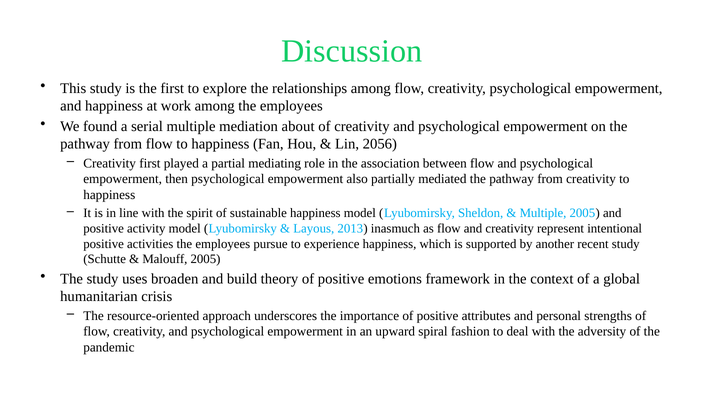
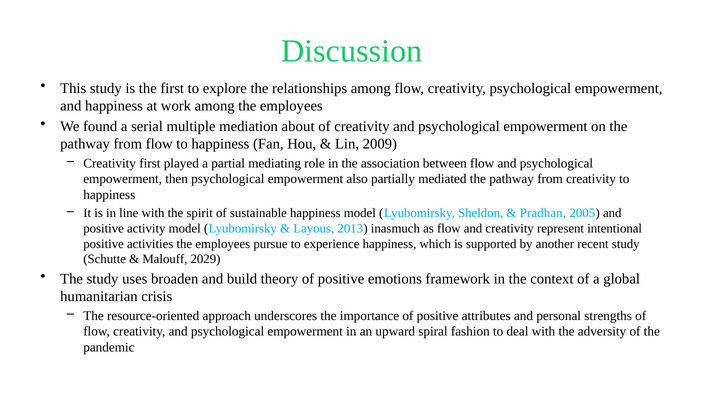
2056: 2056 -> 2009 (380, 144)
Multiple: Multiple -> Pradhan (543, 213)
Malouff 2005: 2005 -> 2029 (205, 259)
